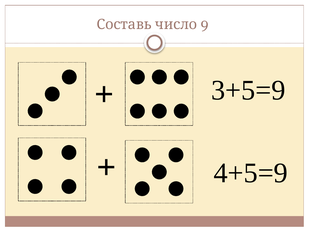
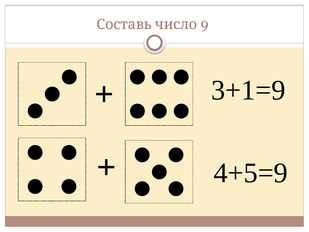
3+5=9: 3+5=9 -> 3+1=9 (248, 90)
